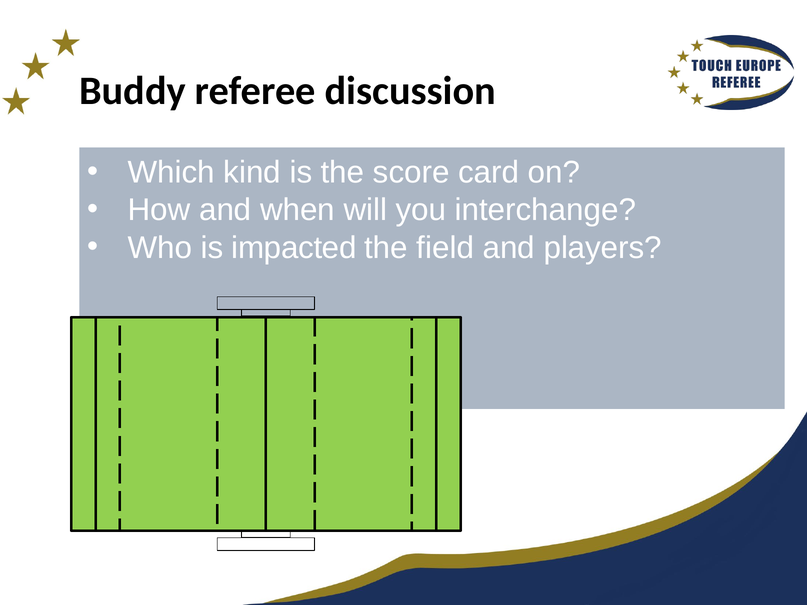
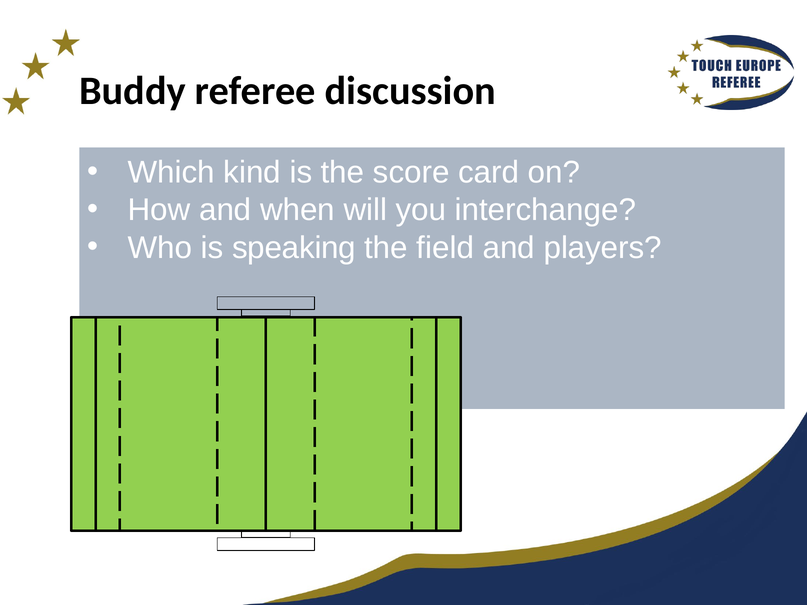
impacted: impacted -> speaking (294, 248)
